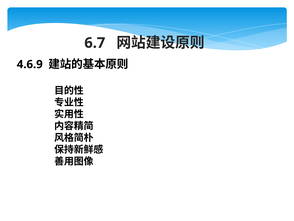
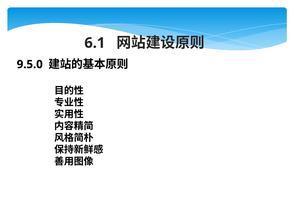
6.7: 6.7 -> 6.1 (95, 43)
4.6.9: 4.6.9 -> 9.5.0 (30, 64)
